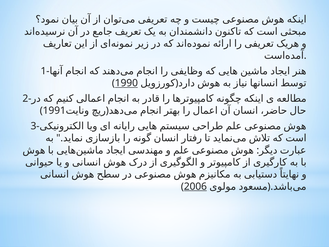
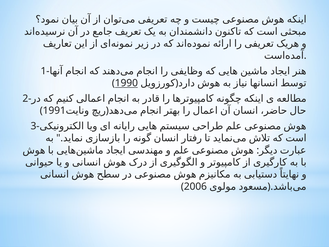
2006 underline: present -> none (195, 186)
